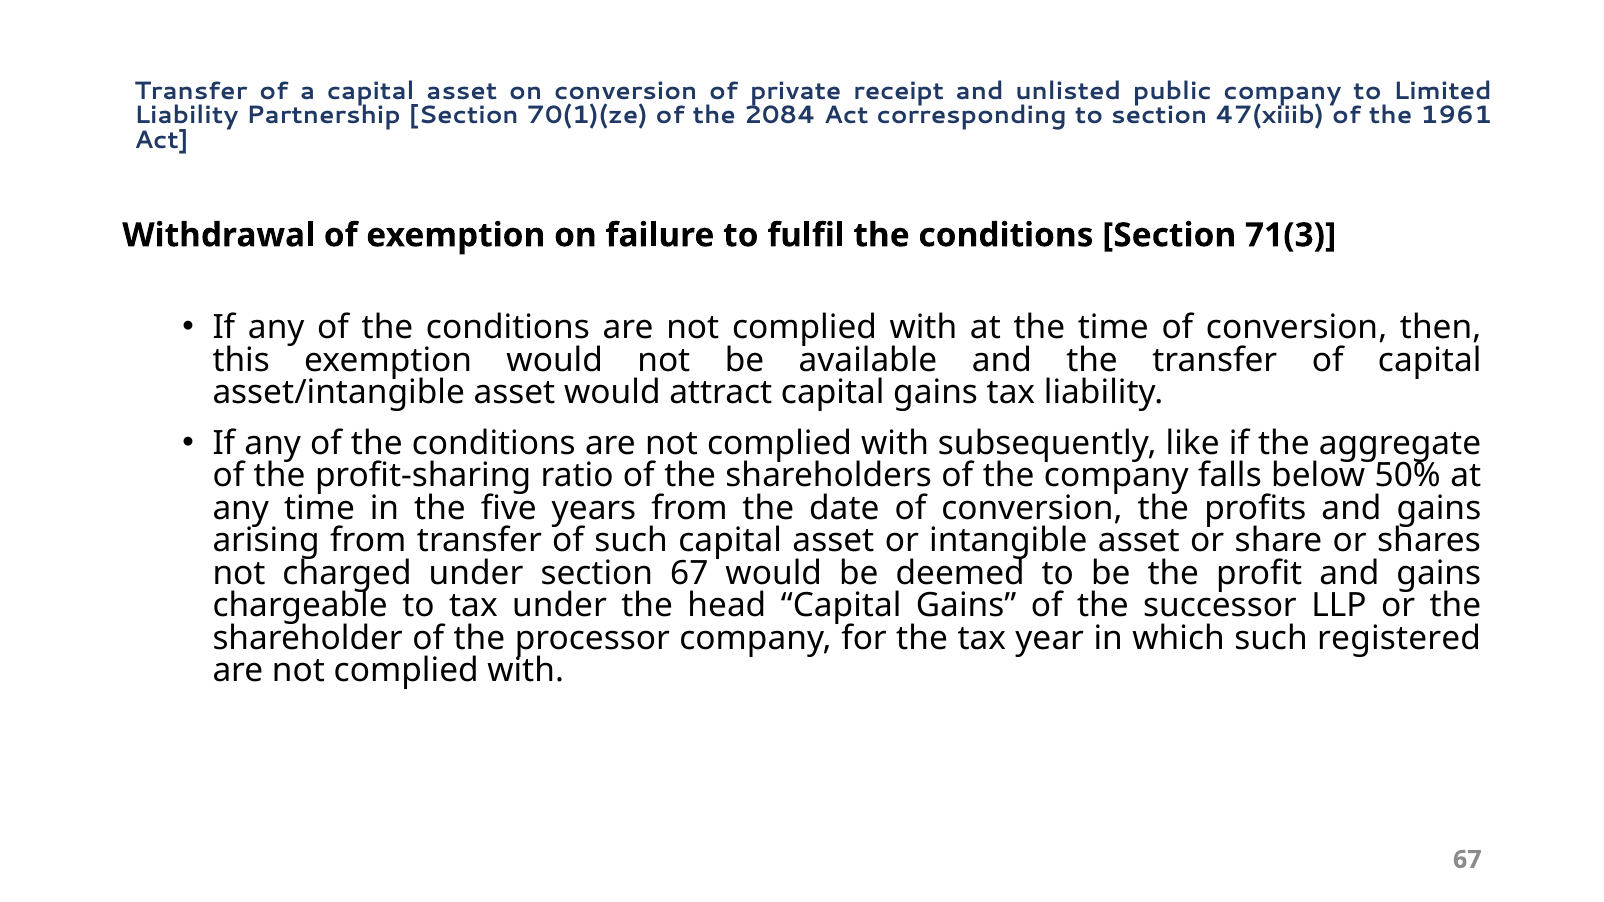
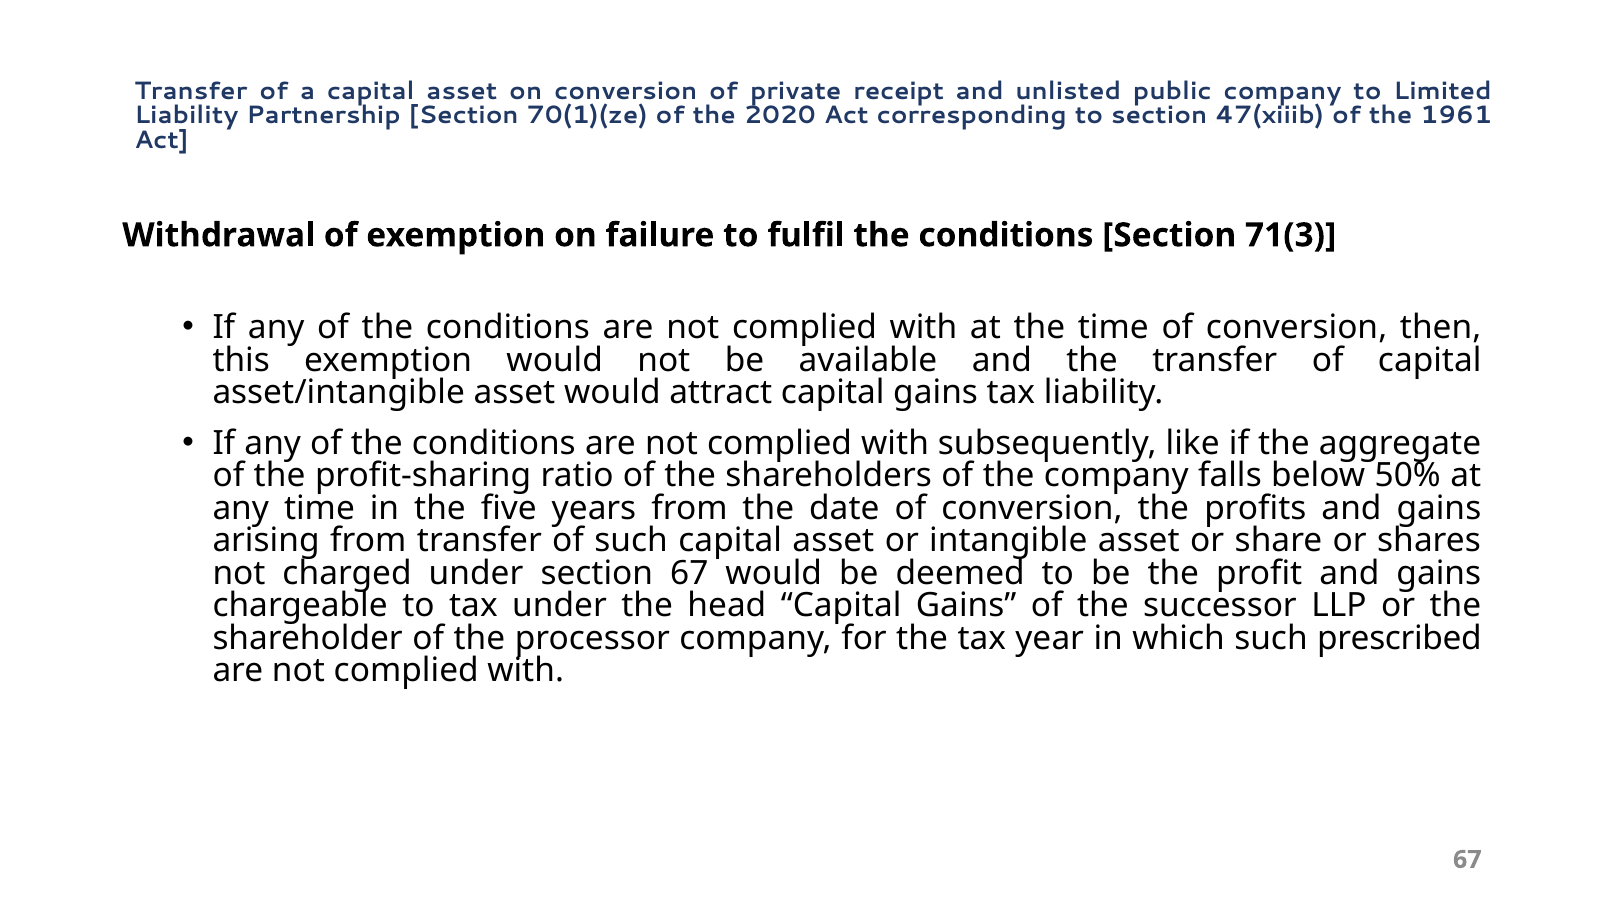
2084: 2084 -> 2020 (780, 116)
registered: registered -> prescribed (1399, 638)
